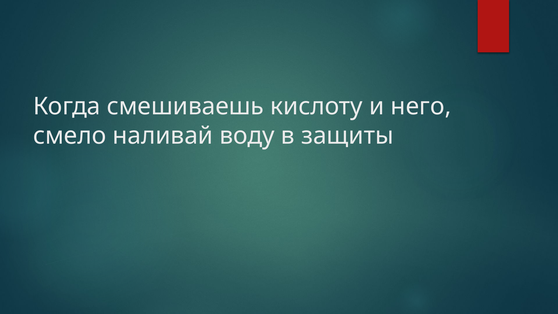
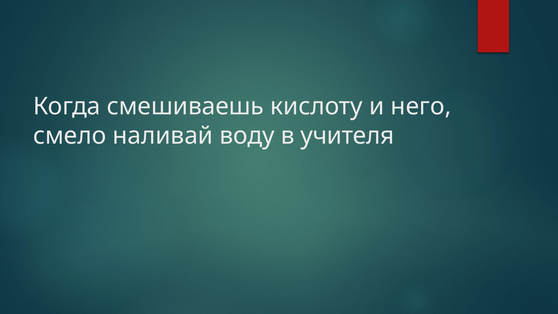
защиты: защиты -> учителя (347, 136)
